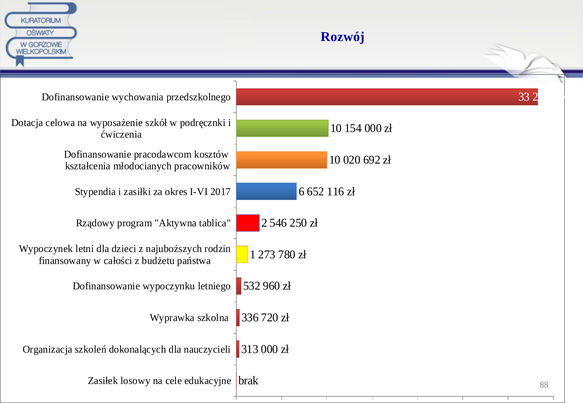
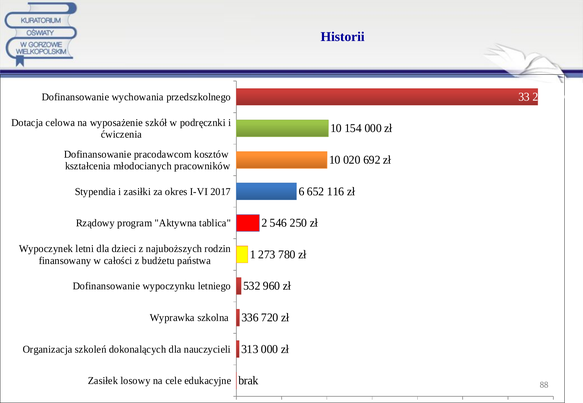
Rozwój: Rozwój -> Historii (343, 37)
